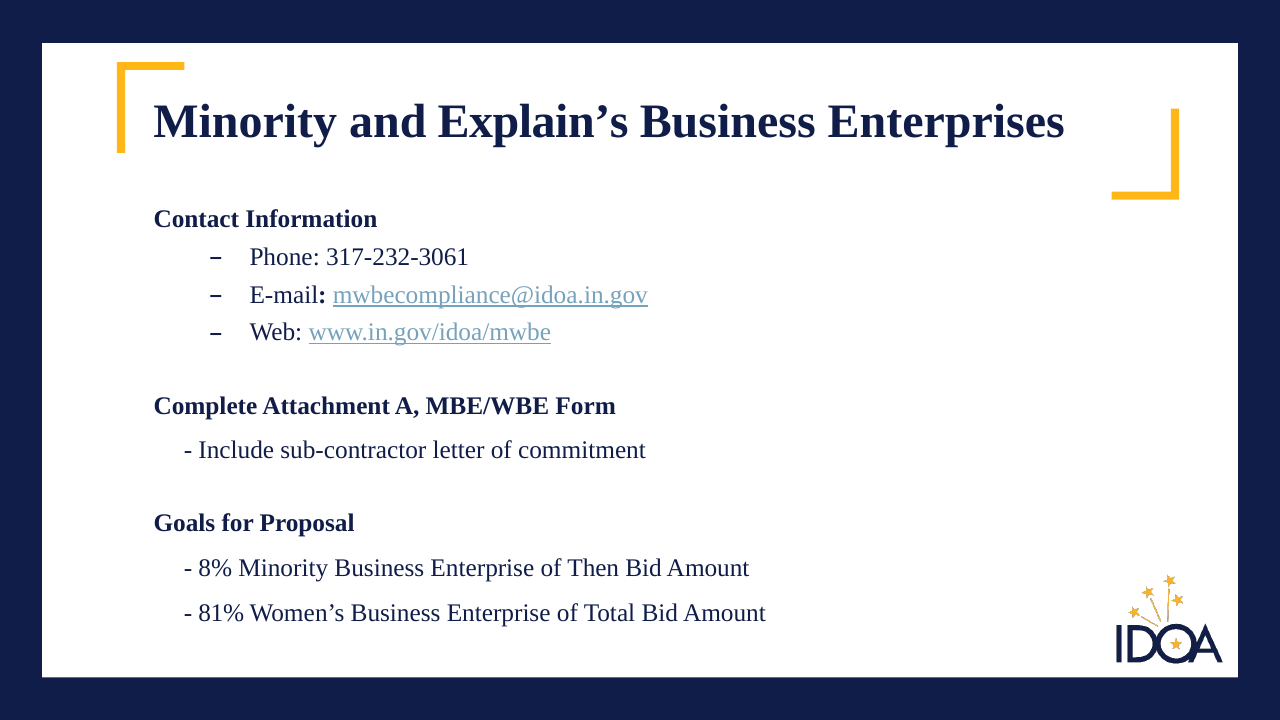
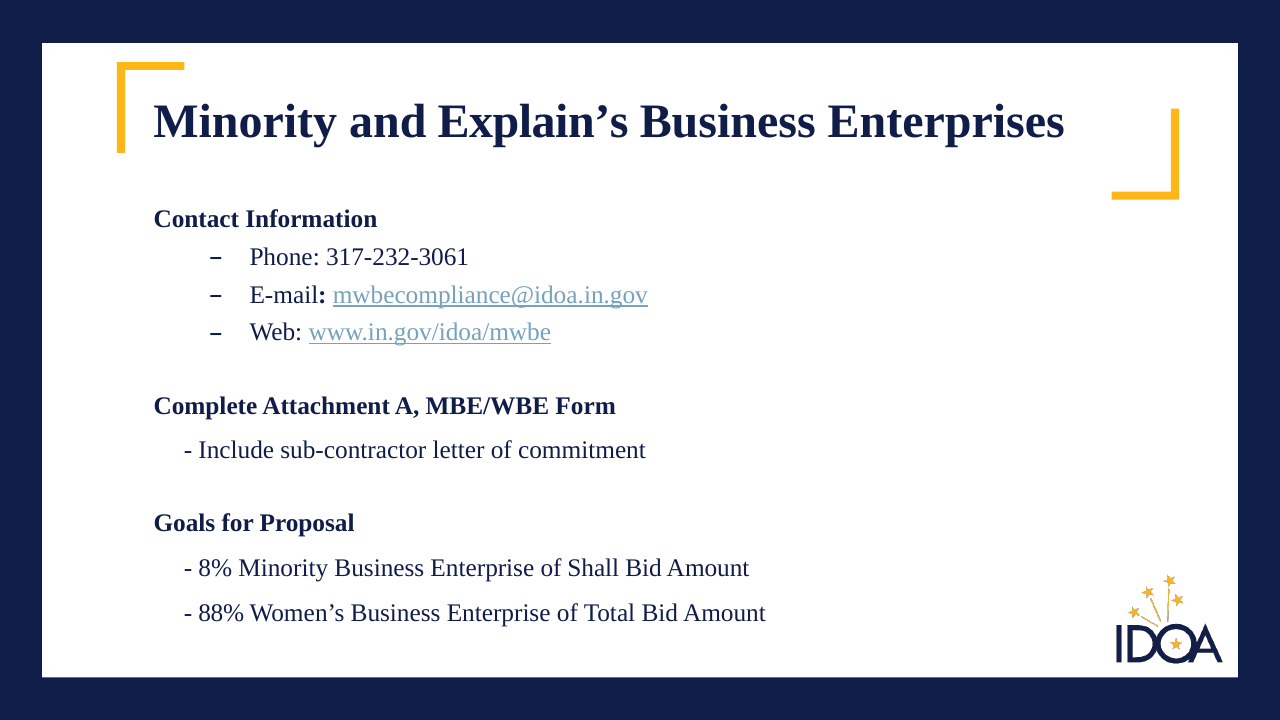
Then: Then -> Shall (593, 568)
81%: 81% -> 88% (221, 613)
